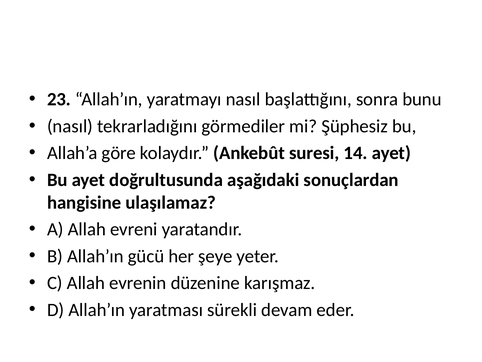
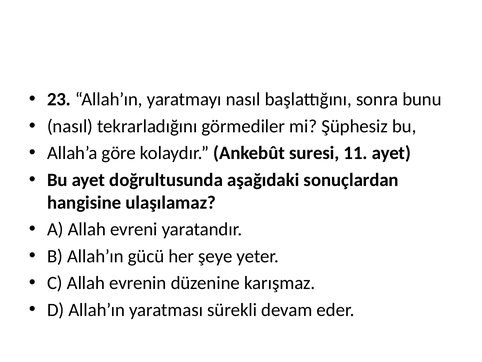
14: 14 -> 11 (356, 153)
